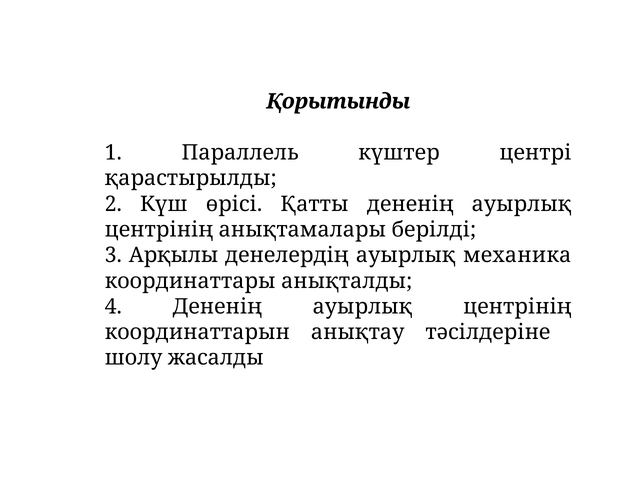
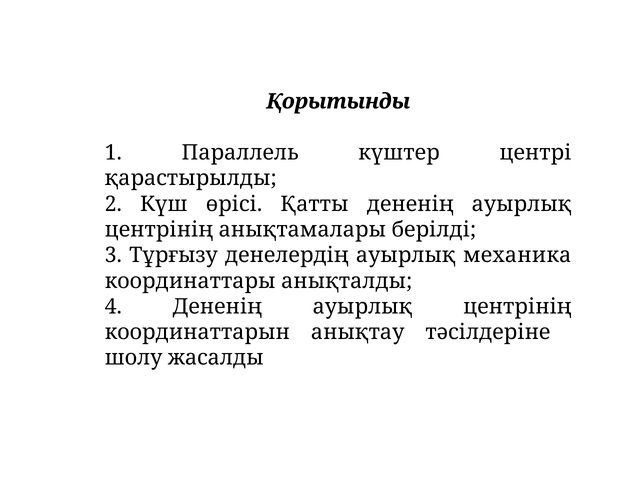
Арқылы: Арқылы -> Тұрғызу (173, 255)
